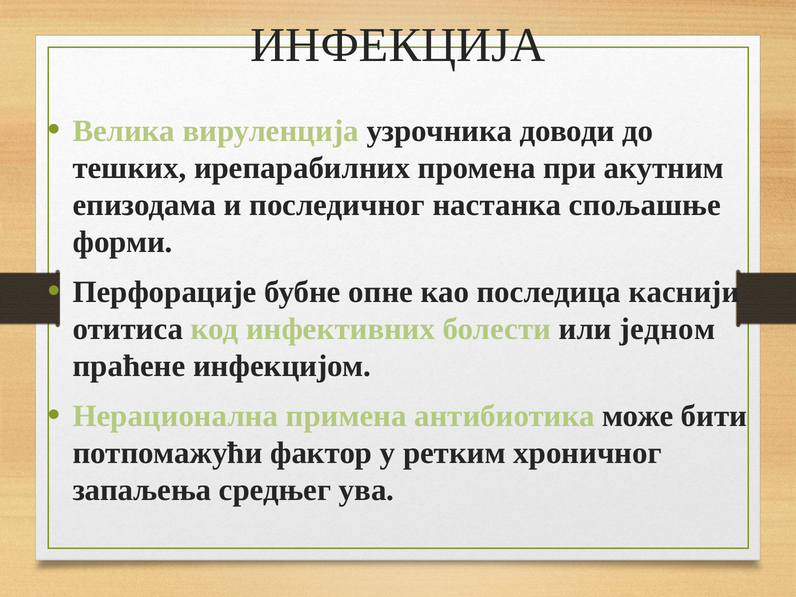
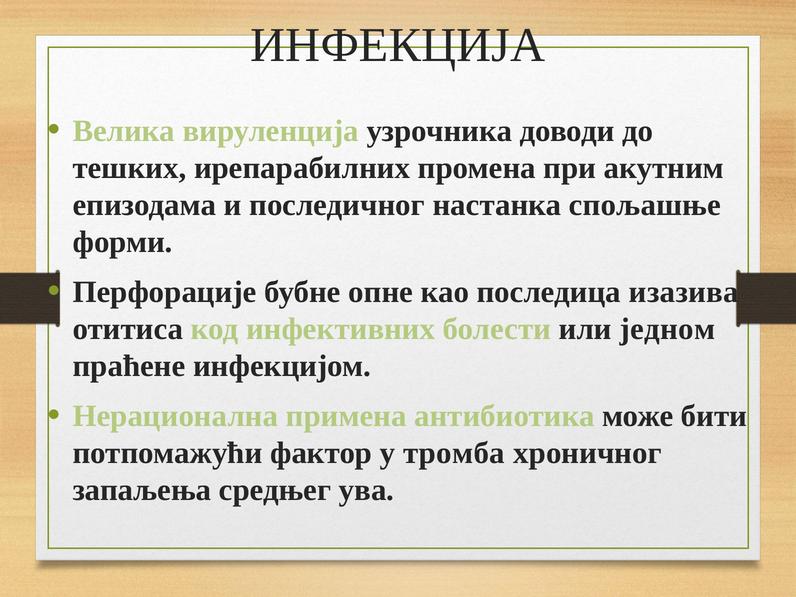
каснији: каснији -> изазива (684, 292)
ретким: ретким -> тромба (454, 453)
